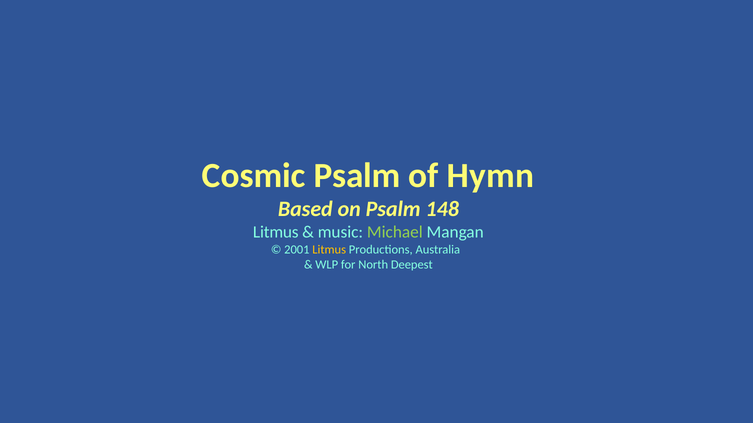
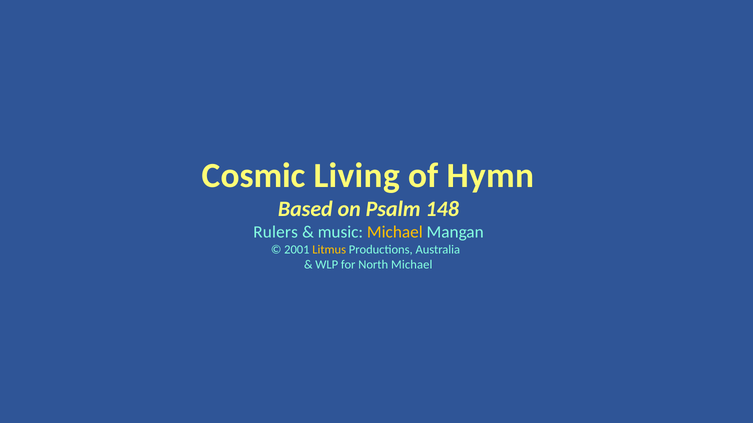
Cosmic Psalm: Psalm -> Living (357, 176)
Litmus: Litmus -> Rulers (276, 232)
Michael colour: light green -> yellow (395, 232)
North Deepest: Deepest -> Michael (412, 265)
